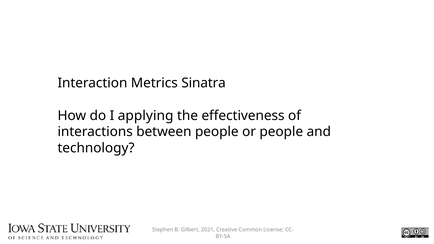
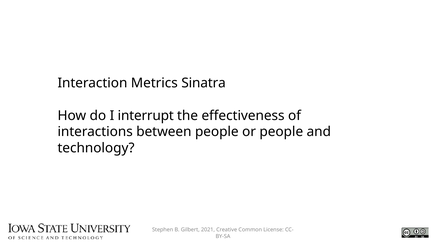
applying: applying -> interrupt (146, 116)
